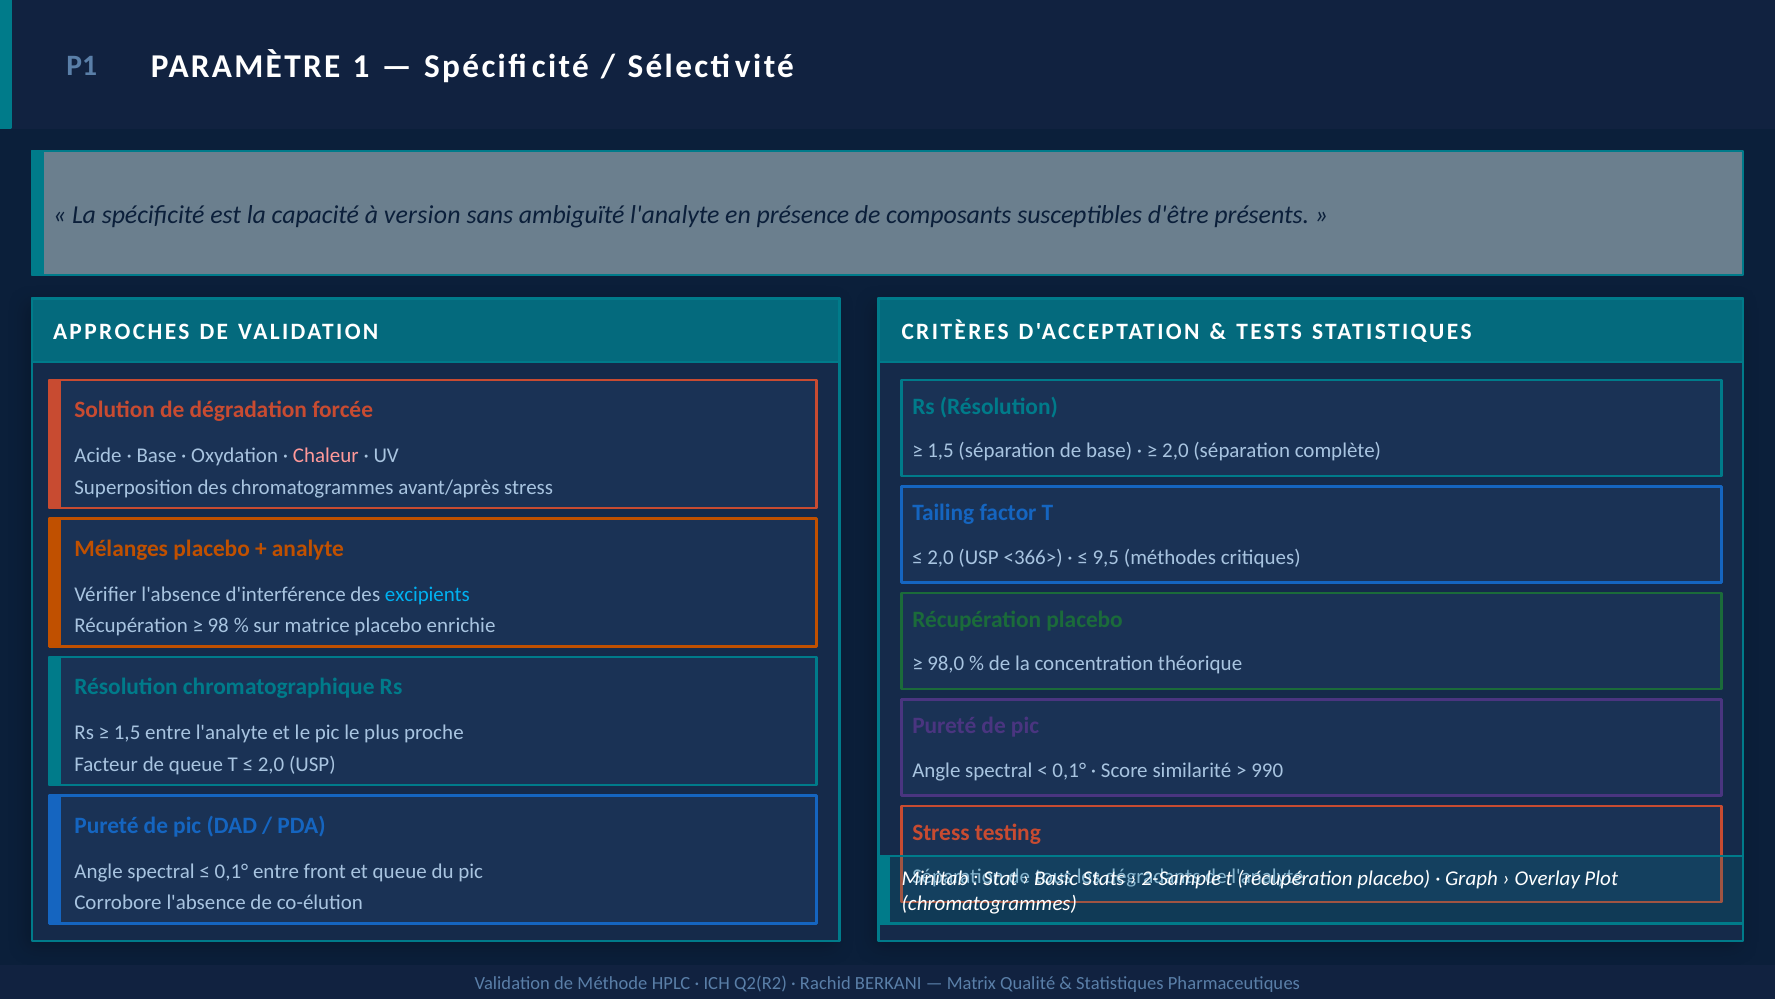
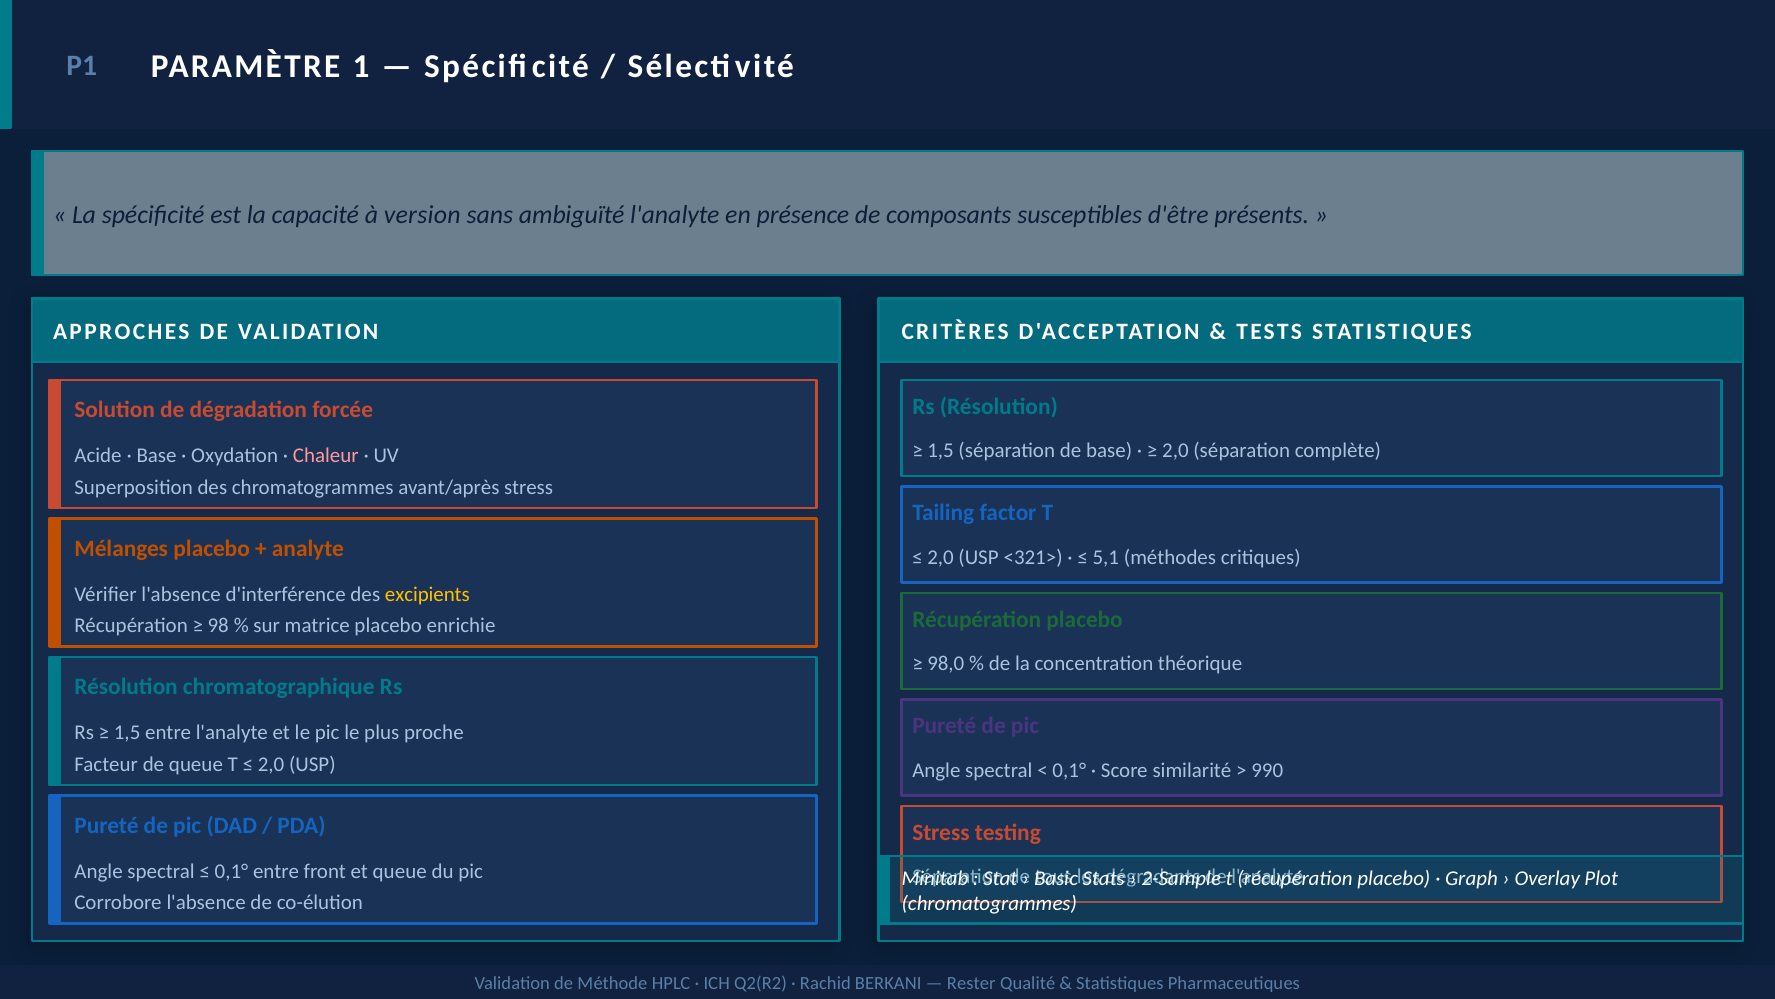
<366>: <366> -> <321> (1033, 557)
9,5: 9,5 -> 5,1 (1106, 557)
excipients colour: light blue -> yellow (427, 594)
Matrix: Matrix -> Rester (971, 983)
